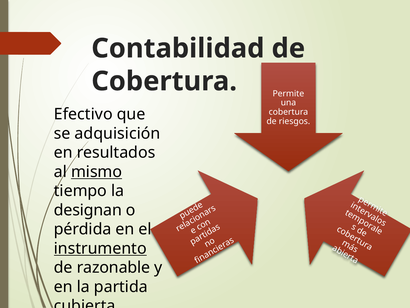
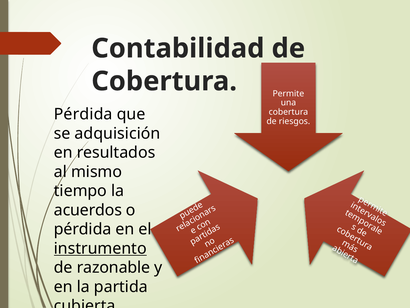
Efectivo: Efectivo -> Pérdida (83, 114)
mismo underline: present -> none (97, 172)
designan: designan -> acuerdos (88, 210)
